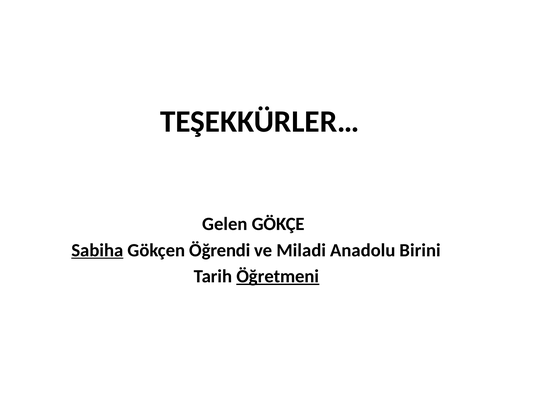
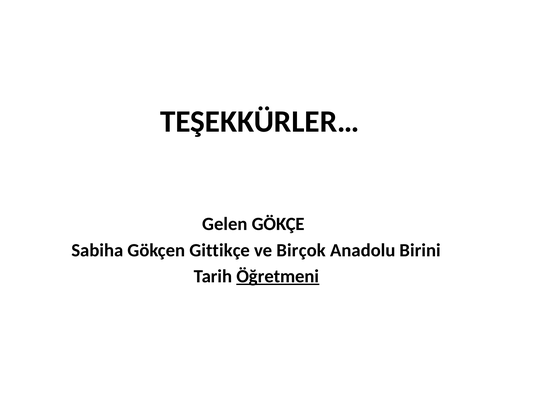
Sabiha underline: present -> none (97, 250)
Öğrendi: Öğrendi -> Gittikçe (220, 250)
Miladi: Miladi -> Birçok (301, 250)
